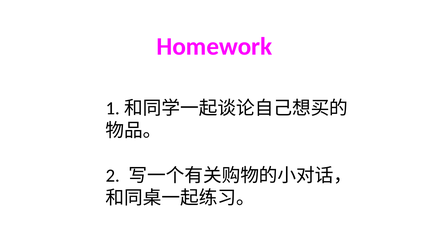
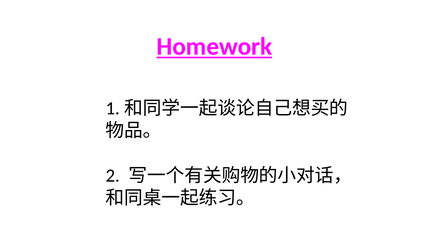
Homework underline: none -> present (214, 47)
